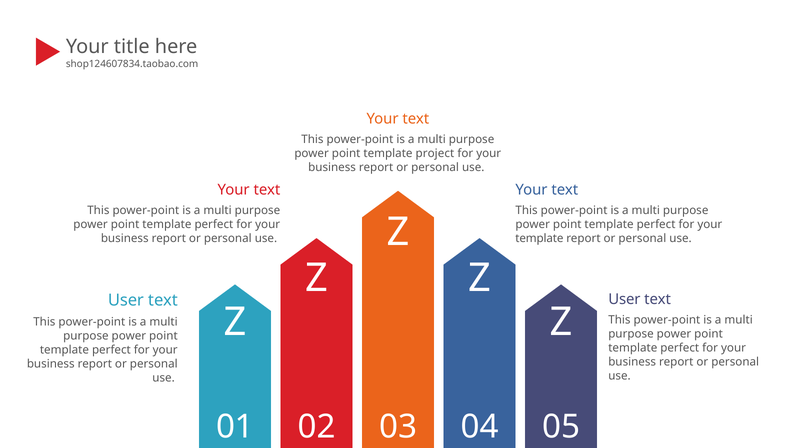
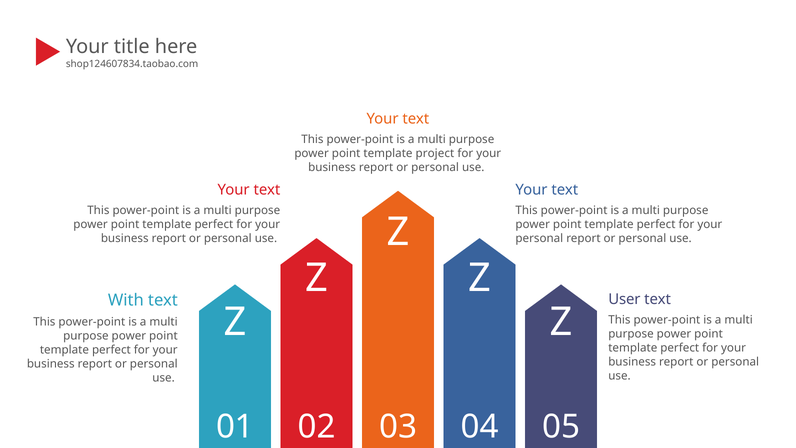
template: template -> personal (539, 238)
User: User -> With (126, 300)
